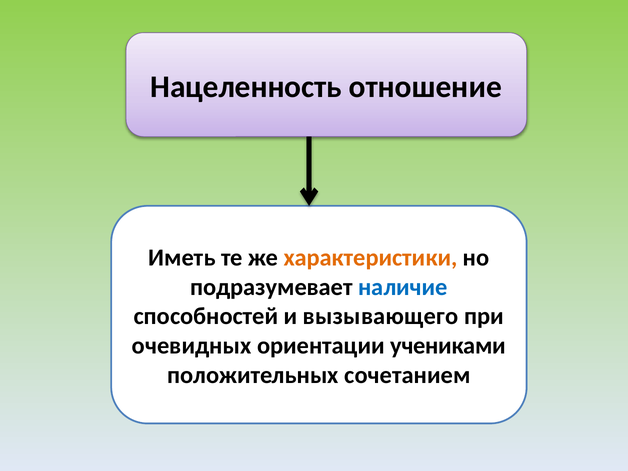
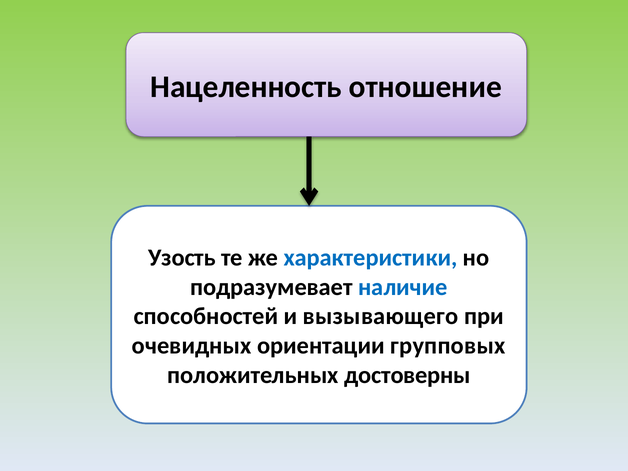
Иметь: Иметь -> Узость (182, 258)
характеристики colour: orange -> blue (370, 258)
учениками: учениками -> групповых (448, 346)
сочетанием: сочетанием -> достоверны (408, 375)
